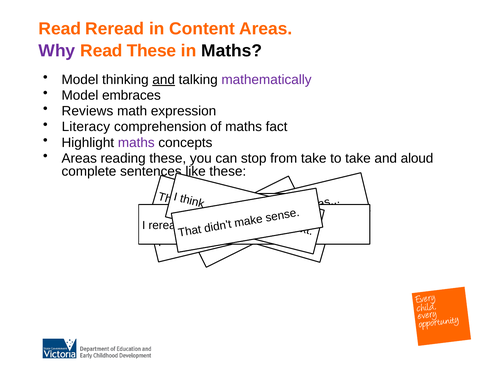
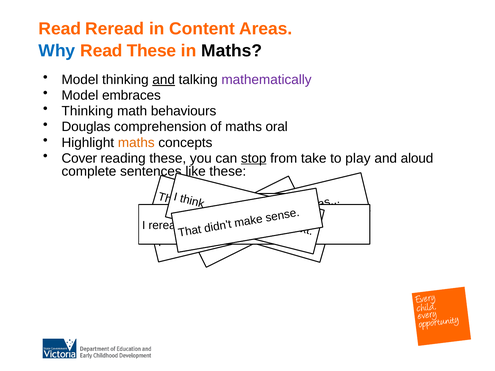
Why colour: purple -> blue (57, 51)
Reviews: Reviews -> Thinking (87, 111)
expression: expression -> behaviours (184, 111)
Literacy: Literacy -> Douglas (86, 127)
fact: fact -> oral (277, 127)
maths colour: purple -> orange (136, 143)
Areas: Areas -> Cover (79, 158)
stop underline: none -> present (254, 158)
to take: take -> play (358, 158)
